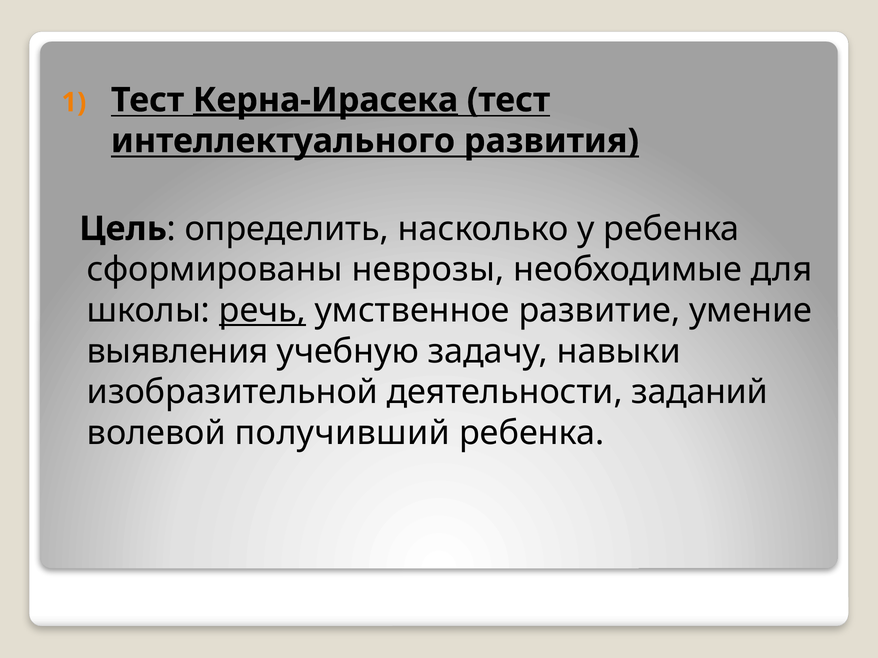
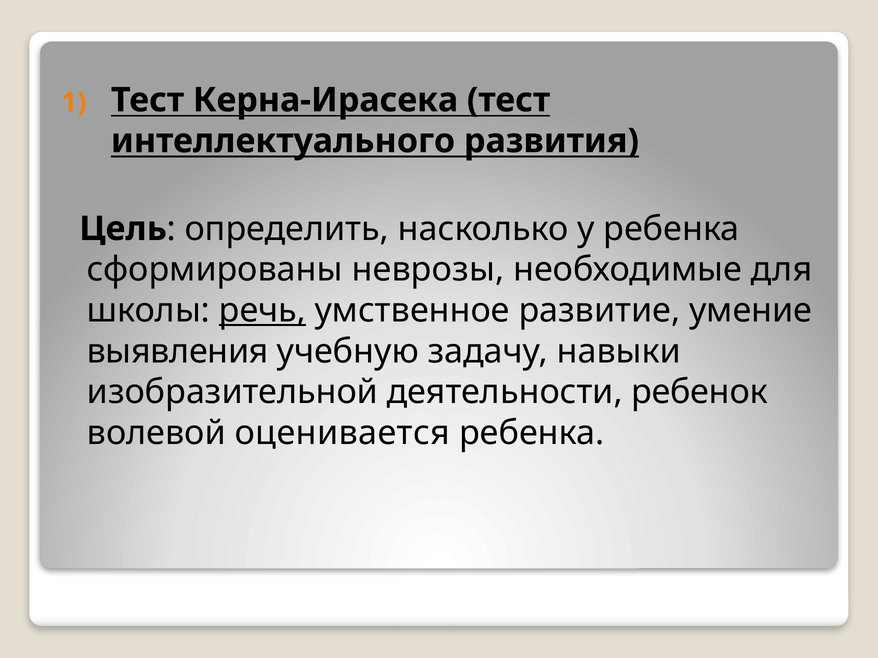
Керна-Ирасека underline: present -> none (326, 100)
заданий: заданий -> ребенок (700, 393)
получивший: получивший -> оценивается (342, 433)
